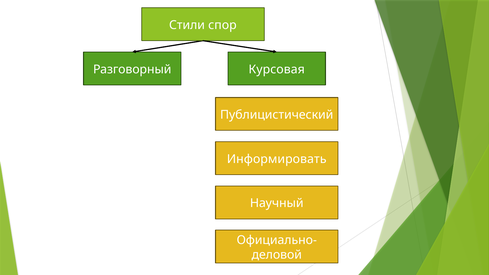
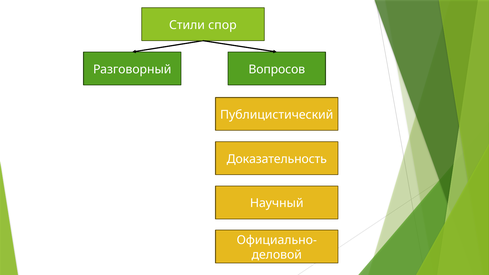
Курсовая: Курсовая -> Вопросов (277, 69)
Информировать: Информировать -> Доказательность (277, 159)
